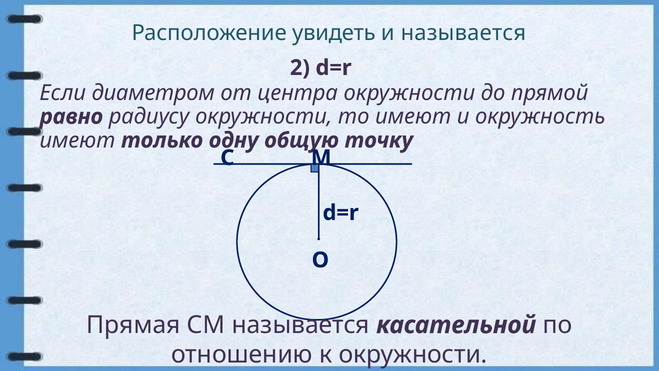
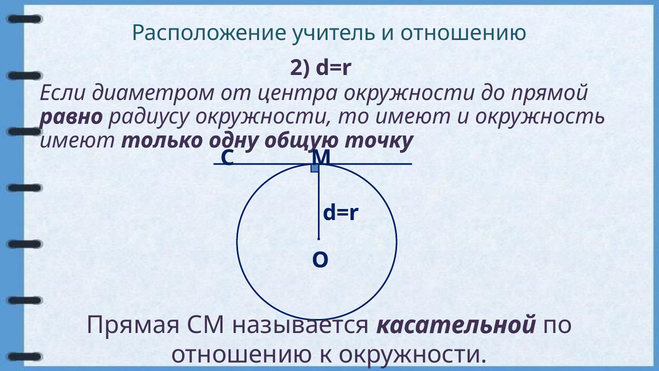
увидеть: увидеть -> учитель (334, 33)
и называется: называется -> отношению (464, 33)
